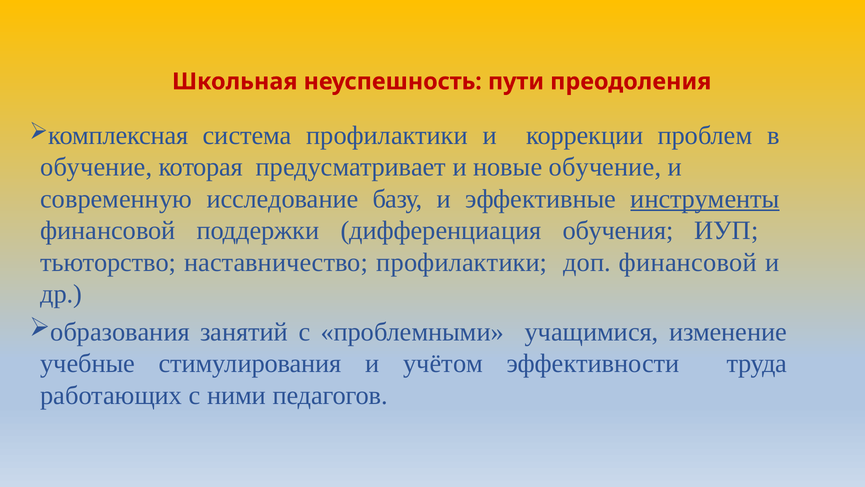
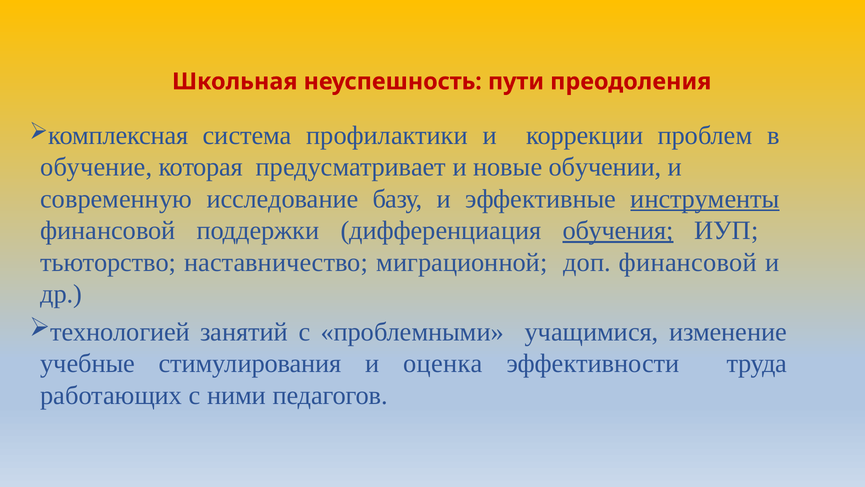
новые обучение: обучение -> обучении (605, 167)
обучения underline: none -> present (618, 230)
наставничество профилактики: профилактики -> миграционной (462, 262)
образования: образования -> технологией (120, 332)
учётом: учётом -> оценка (443, 363)
